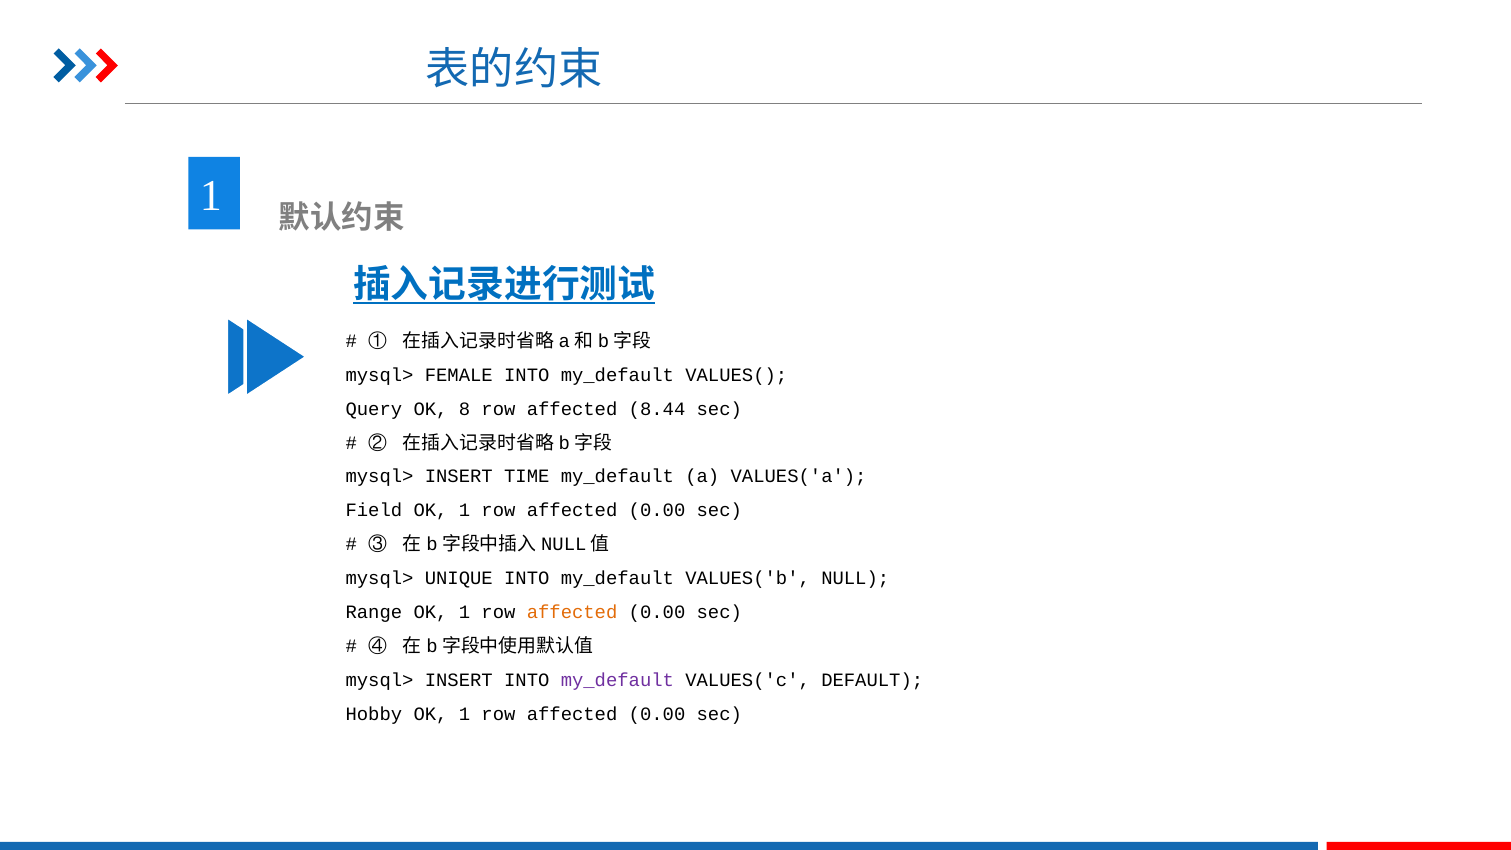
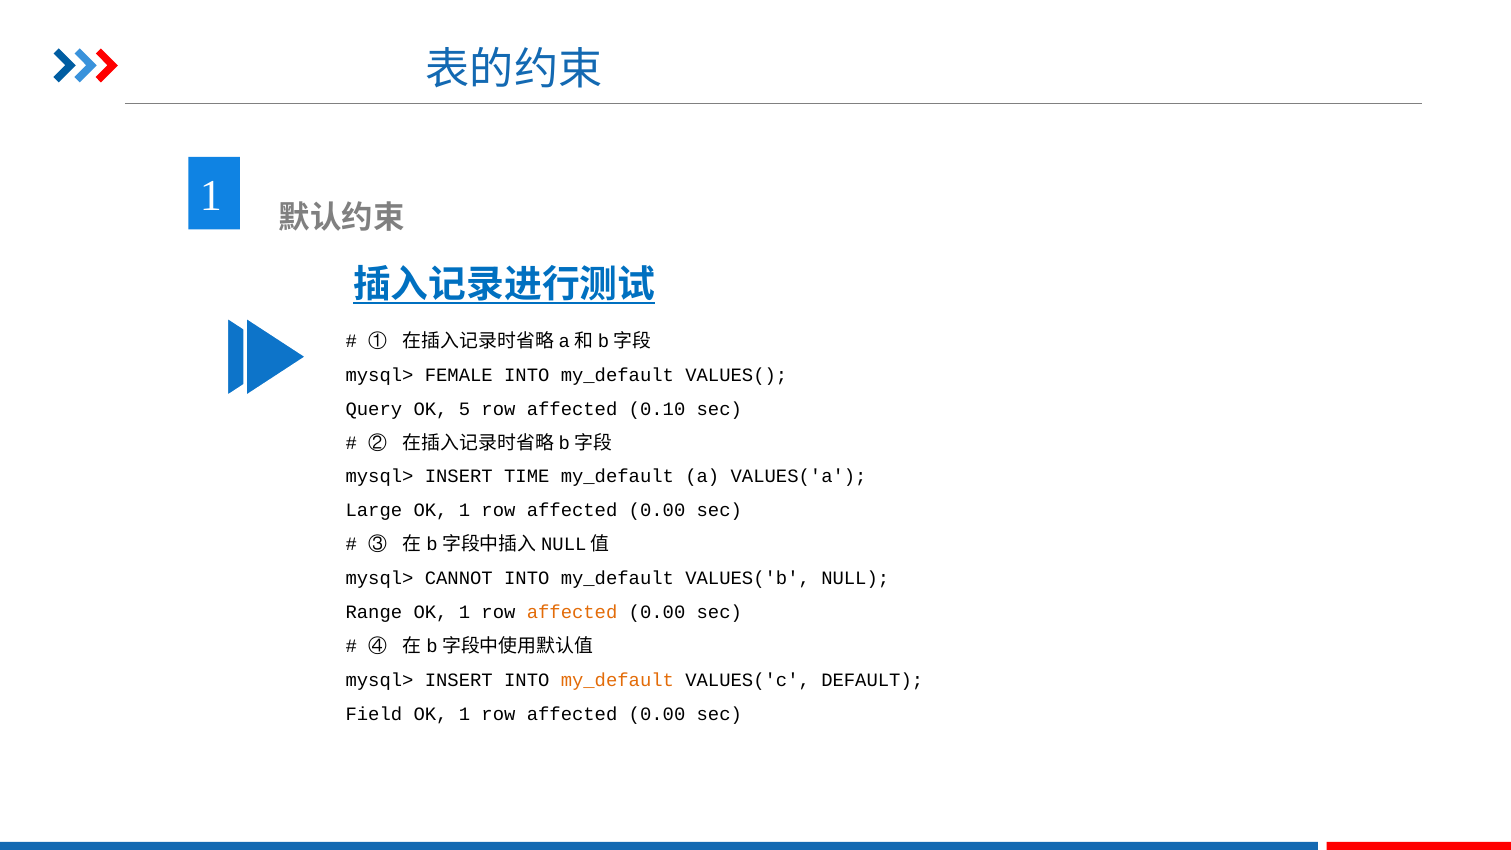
8: 8 -> 5 (464, 409)
8.44: 8.44 -> 0.10 (657, 409)
Field: Field -> Large (374, 511)
UNIQUE: UNIQUE -> CANNOT (459, 579)
my_default colour: purple -> orange (617, 681)
Hobby: Hobby -> Field (374, 715)
